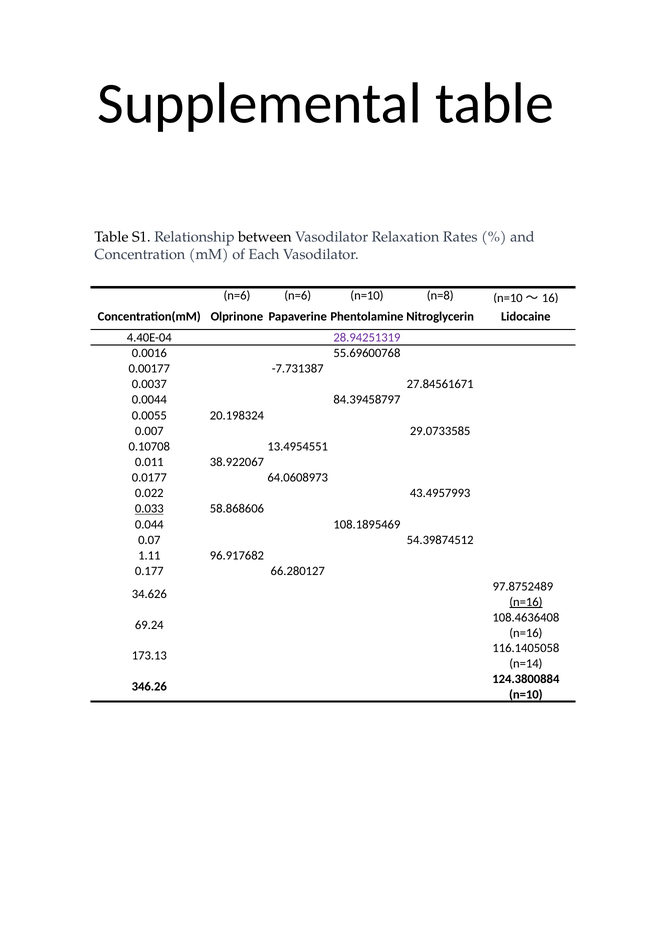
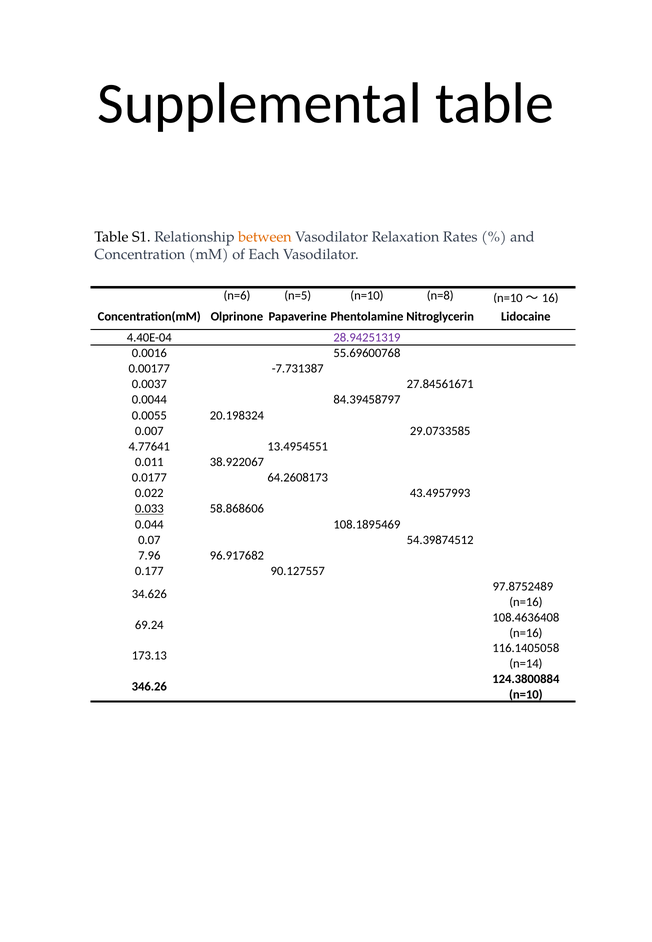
between colour: black -> orange (265, 237)
n=6 n=6: n=6 -> n=5 (298, 295)
0.10708: 0.10708 -> 4.77641 (149, 446)
64.0608973: 64.0608973 -> 64.2608173 (298, 478)
1.11: 1.11 -> 7.96 (149, 555)
66.280127: 66.280127 -> 90.127557 (298, 571)
n=16 underline: present -> none (526, 602)
